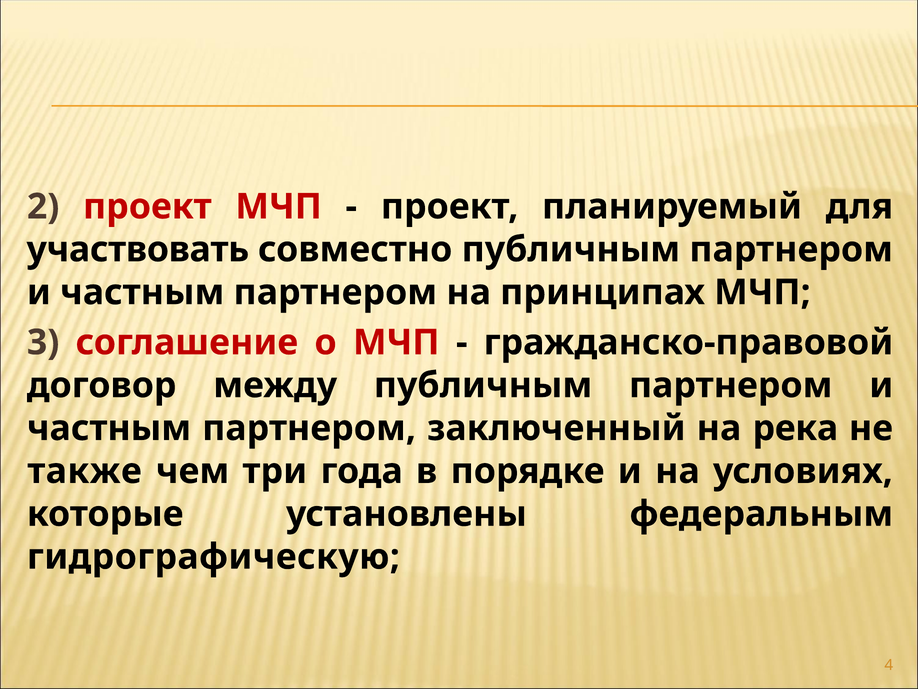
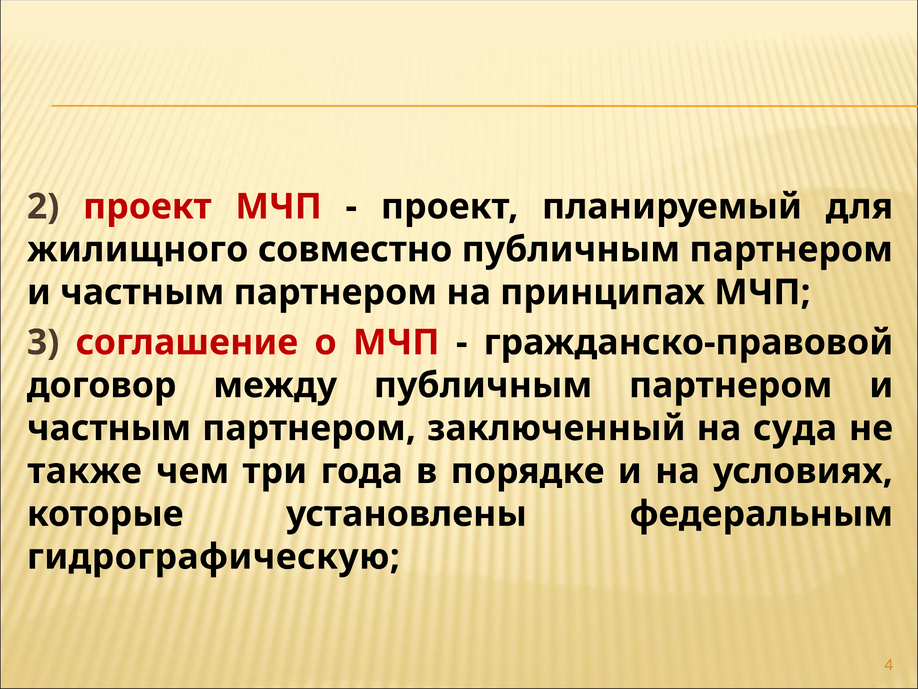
участвовать: участвовать -> жилищного (138, 249)
река: река -> суда (795, 428)
